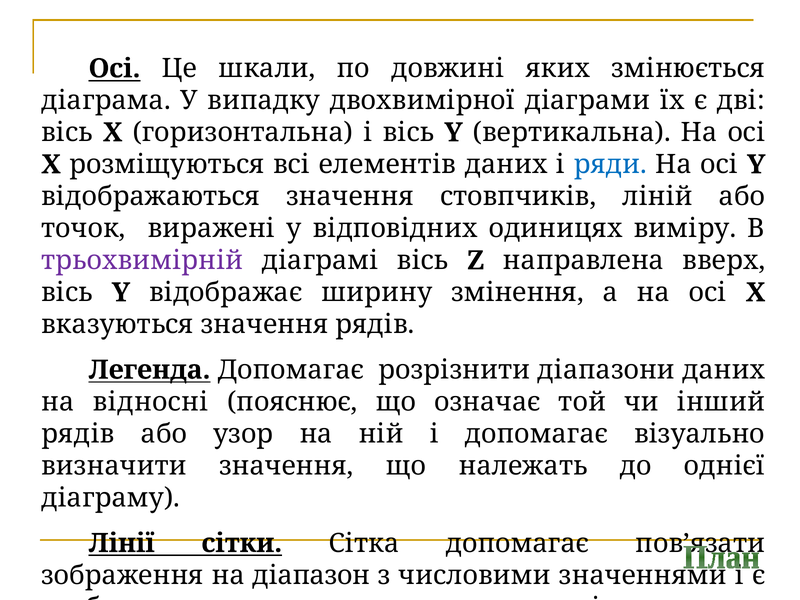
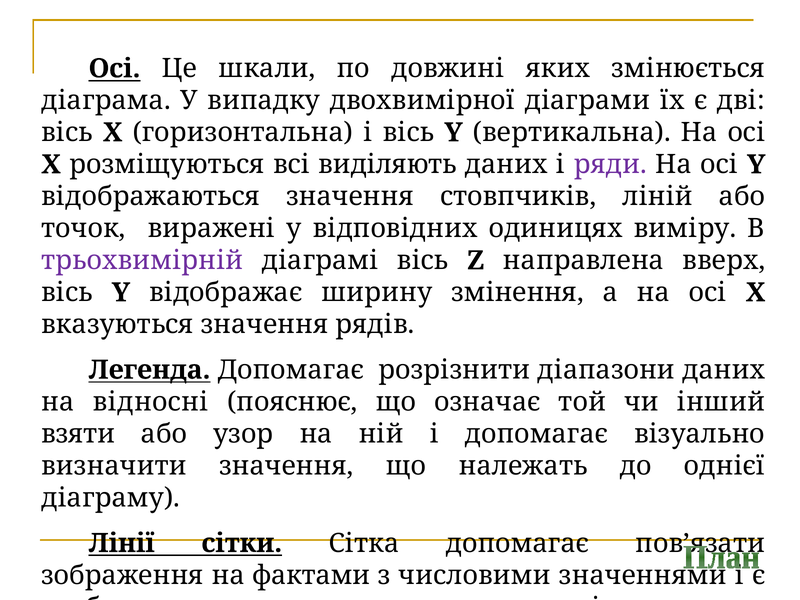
елементів: елементів -> виділяють (387, 165)
ряди colour: blue -> purple (610, 165)
рядів: рядів -> взяти (78, 434)
діапазон: діапазон -> фактами (311, 575)
